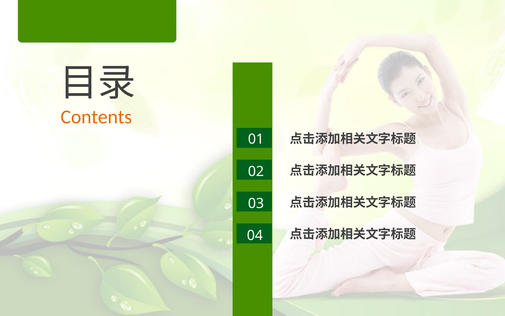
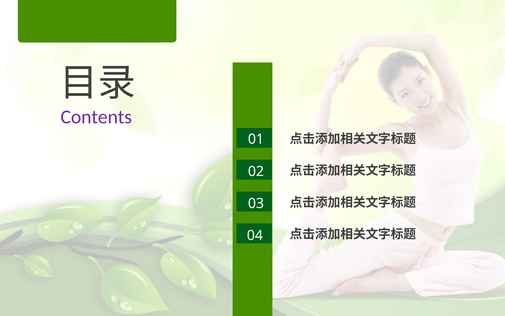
Contents colour: orange -> purple (96, 117)
